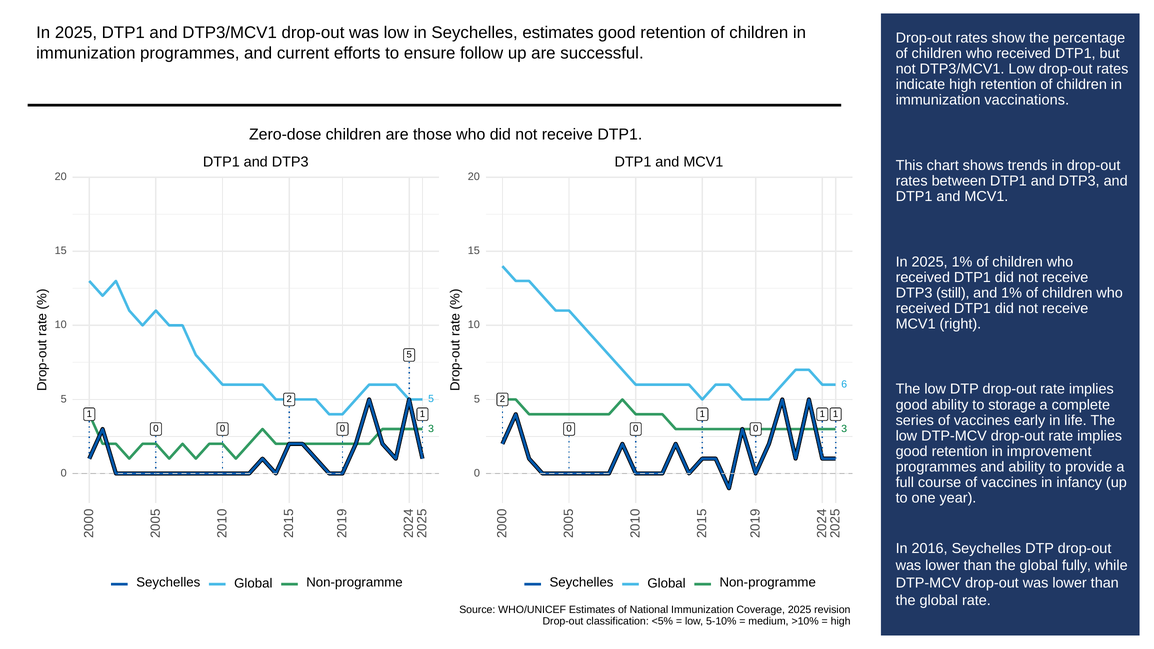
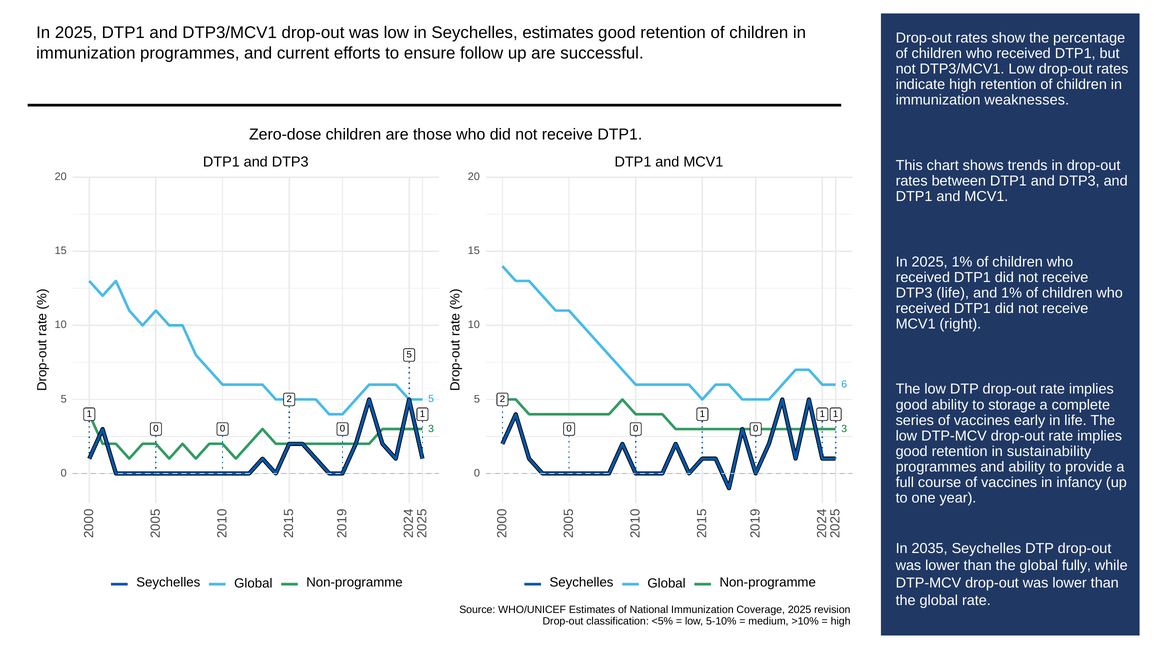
vaccinations: vaccinations -> weaknesses (1027, 100)
DTP3 still: still -> life (953, 293)
improvement: improvement -> sustainability (1049, 452)
2016: 2016 -> 2035 (930, 548)
